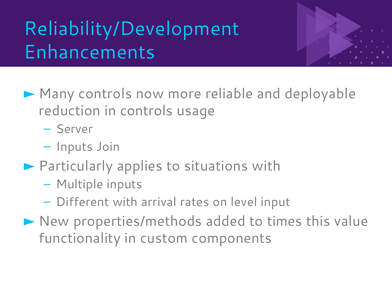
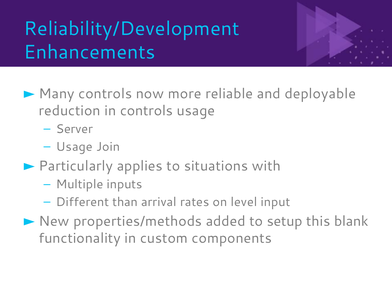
Inputs: Inputs -> Usage (74, 147)
Different with: with -> than (125, 202)
times: times -> setup (285, 221)
value: value -> blank (351, 221)
